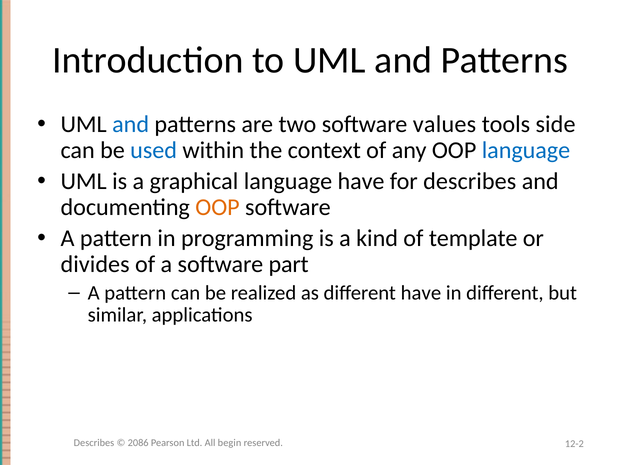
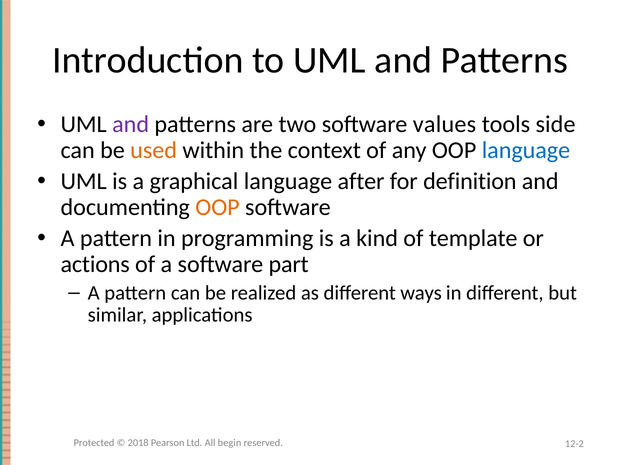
and colour: blue -> purple (131, 125)
used colour: blue -> orange (154, 151)
language have: have -> after (361, 182)
for describes: describes -> definition (470, 182)
divides: divides -> actions (95, 265)
different have: have -> ways (421, 293)
Describes: Describes -> Protected (94, 444)
2086: 2086 -> 2018 (138, 444)
